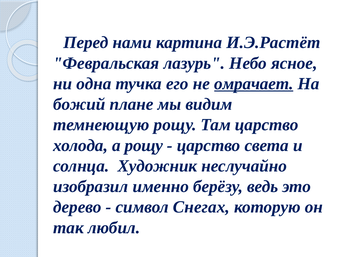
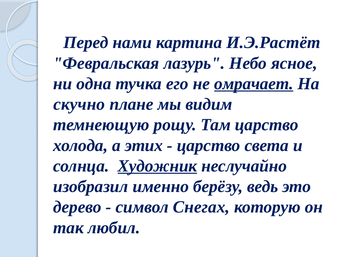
божий: божий -> скучно (79, 104)
а рощу: рощу -> этих (144, 145)
Художник underline: none -> present (157, 166)
